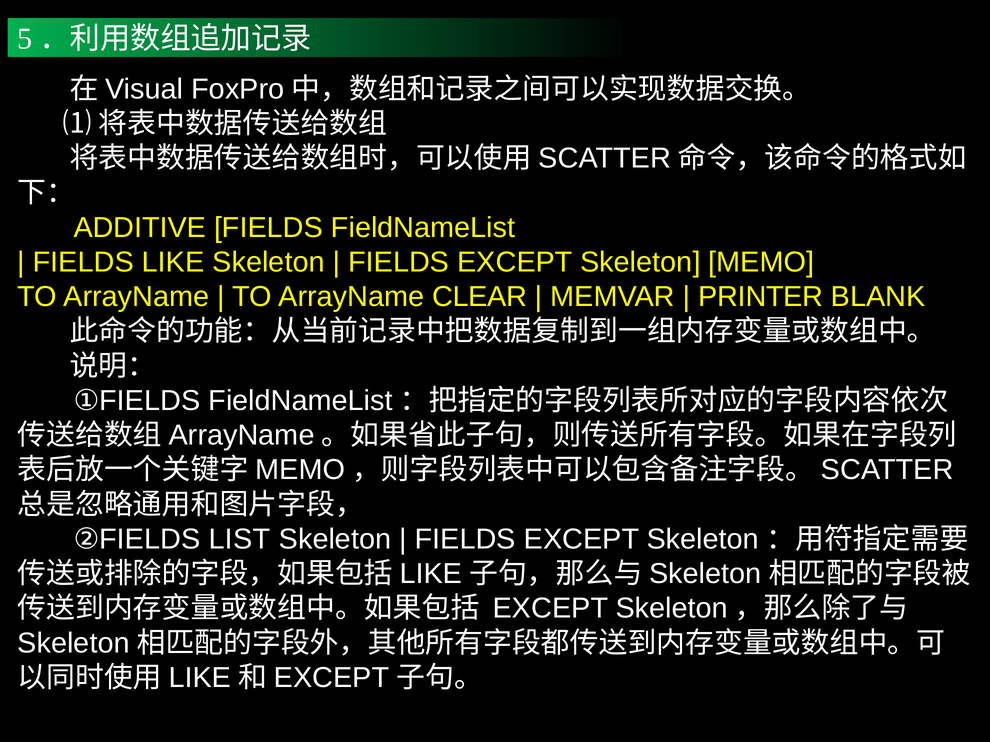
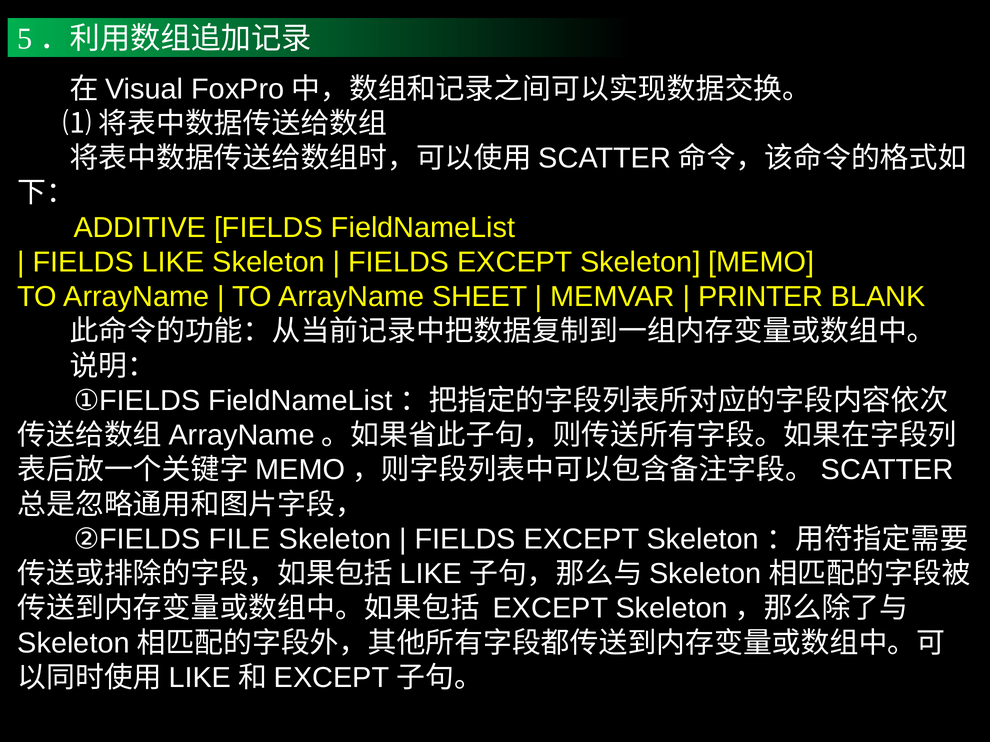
CLEAR: CLEAR -> SHEET (480, 297)
LIST: LIST -> FILE (239, 540)
